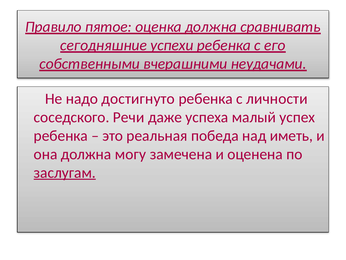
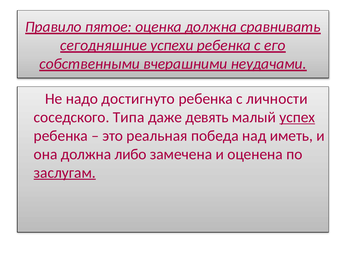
Речи: Речи -> Типа (129, 117)
успеха: успеха -> девять (207, 117)
успех underline: none -> present (297, 117)
могу: могу -> либо (131, 154)
